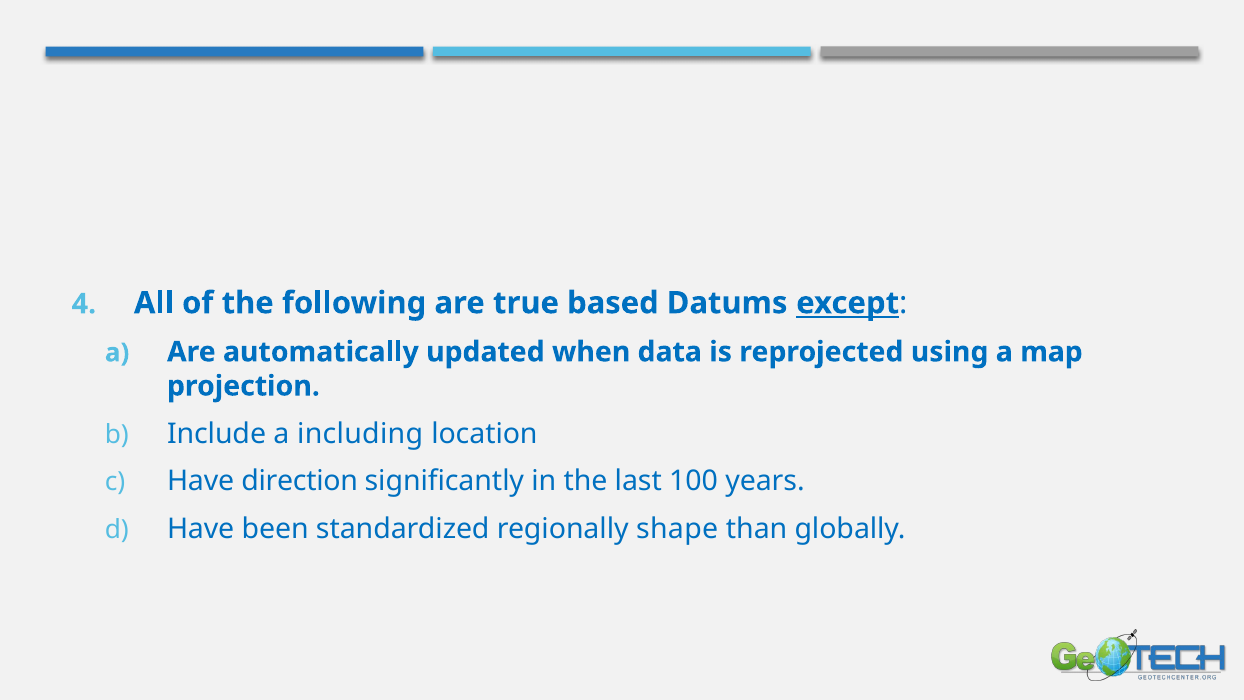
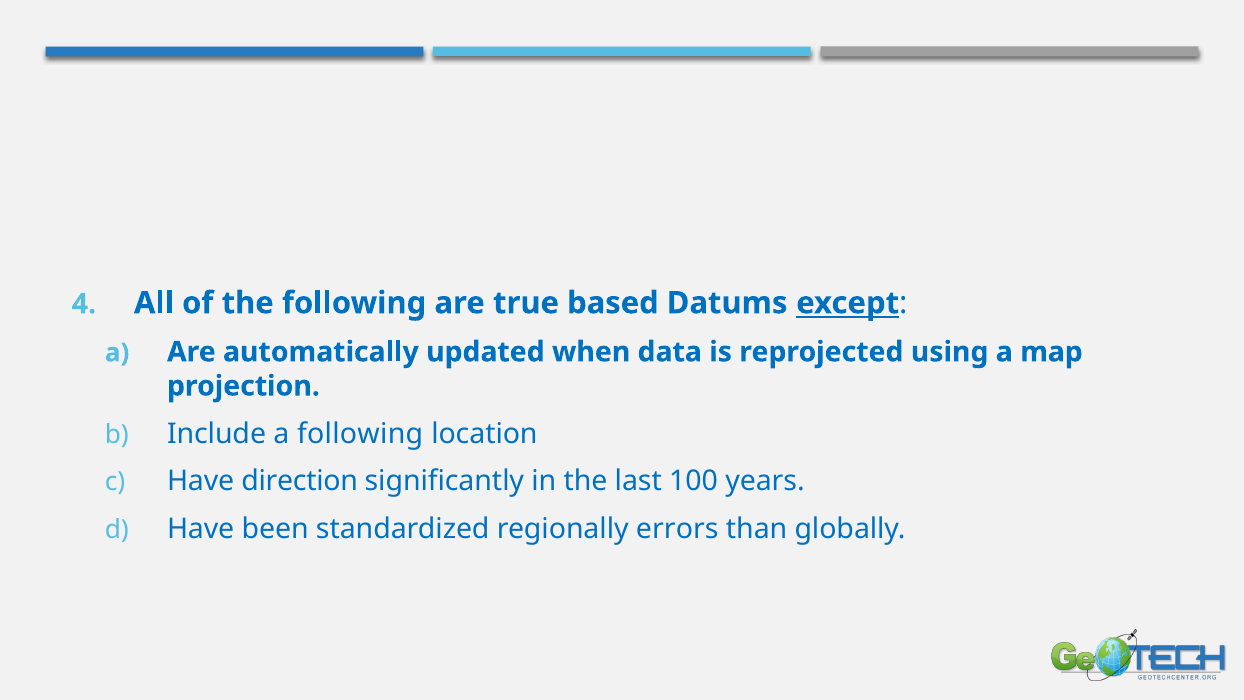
a including: including -> following (360, 434)
shape: shape -> errors (677, 529)
